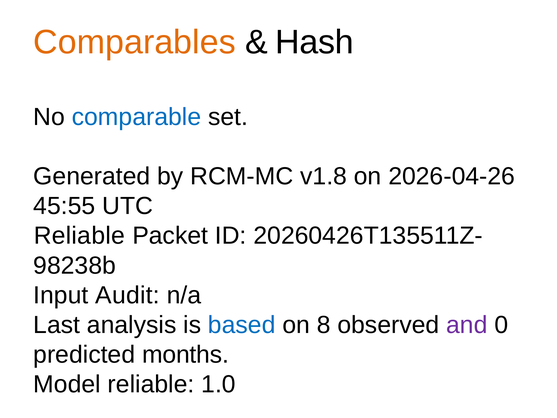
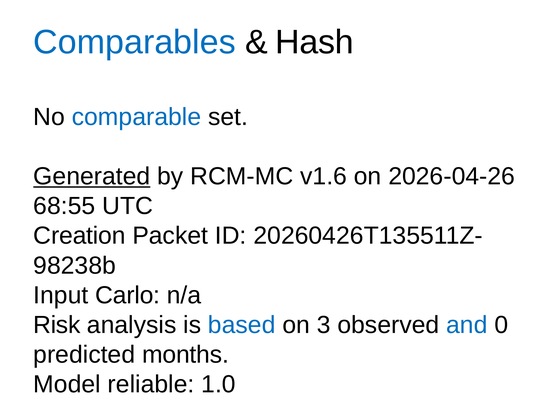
Comparables colour: orange -> blue (135, 42)
Generated underline: none -> present (92, 176)
v1.8: v1.8 -> v1.6 (324, 176)
45:55: 45:55 -> 68:55 (64, 206)
Reliable: Reliable -> Creation (79, 236)
Audit: Audit -> Carlo (128, 295)
Last: Last -> Risk (57, 325)
8: 8 -> 3 (324, 325)
and colour: purple -> blue (467, 325)
